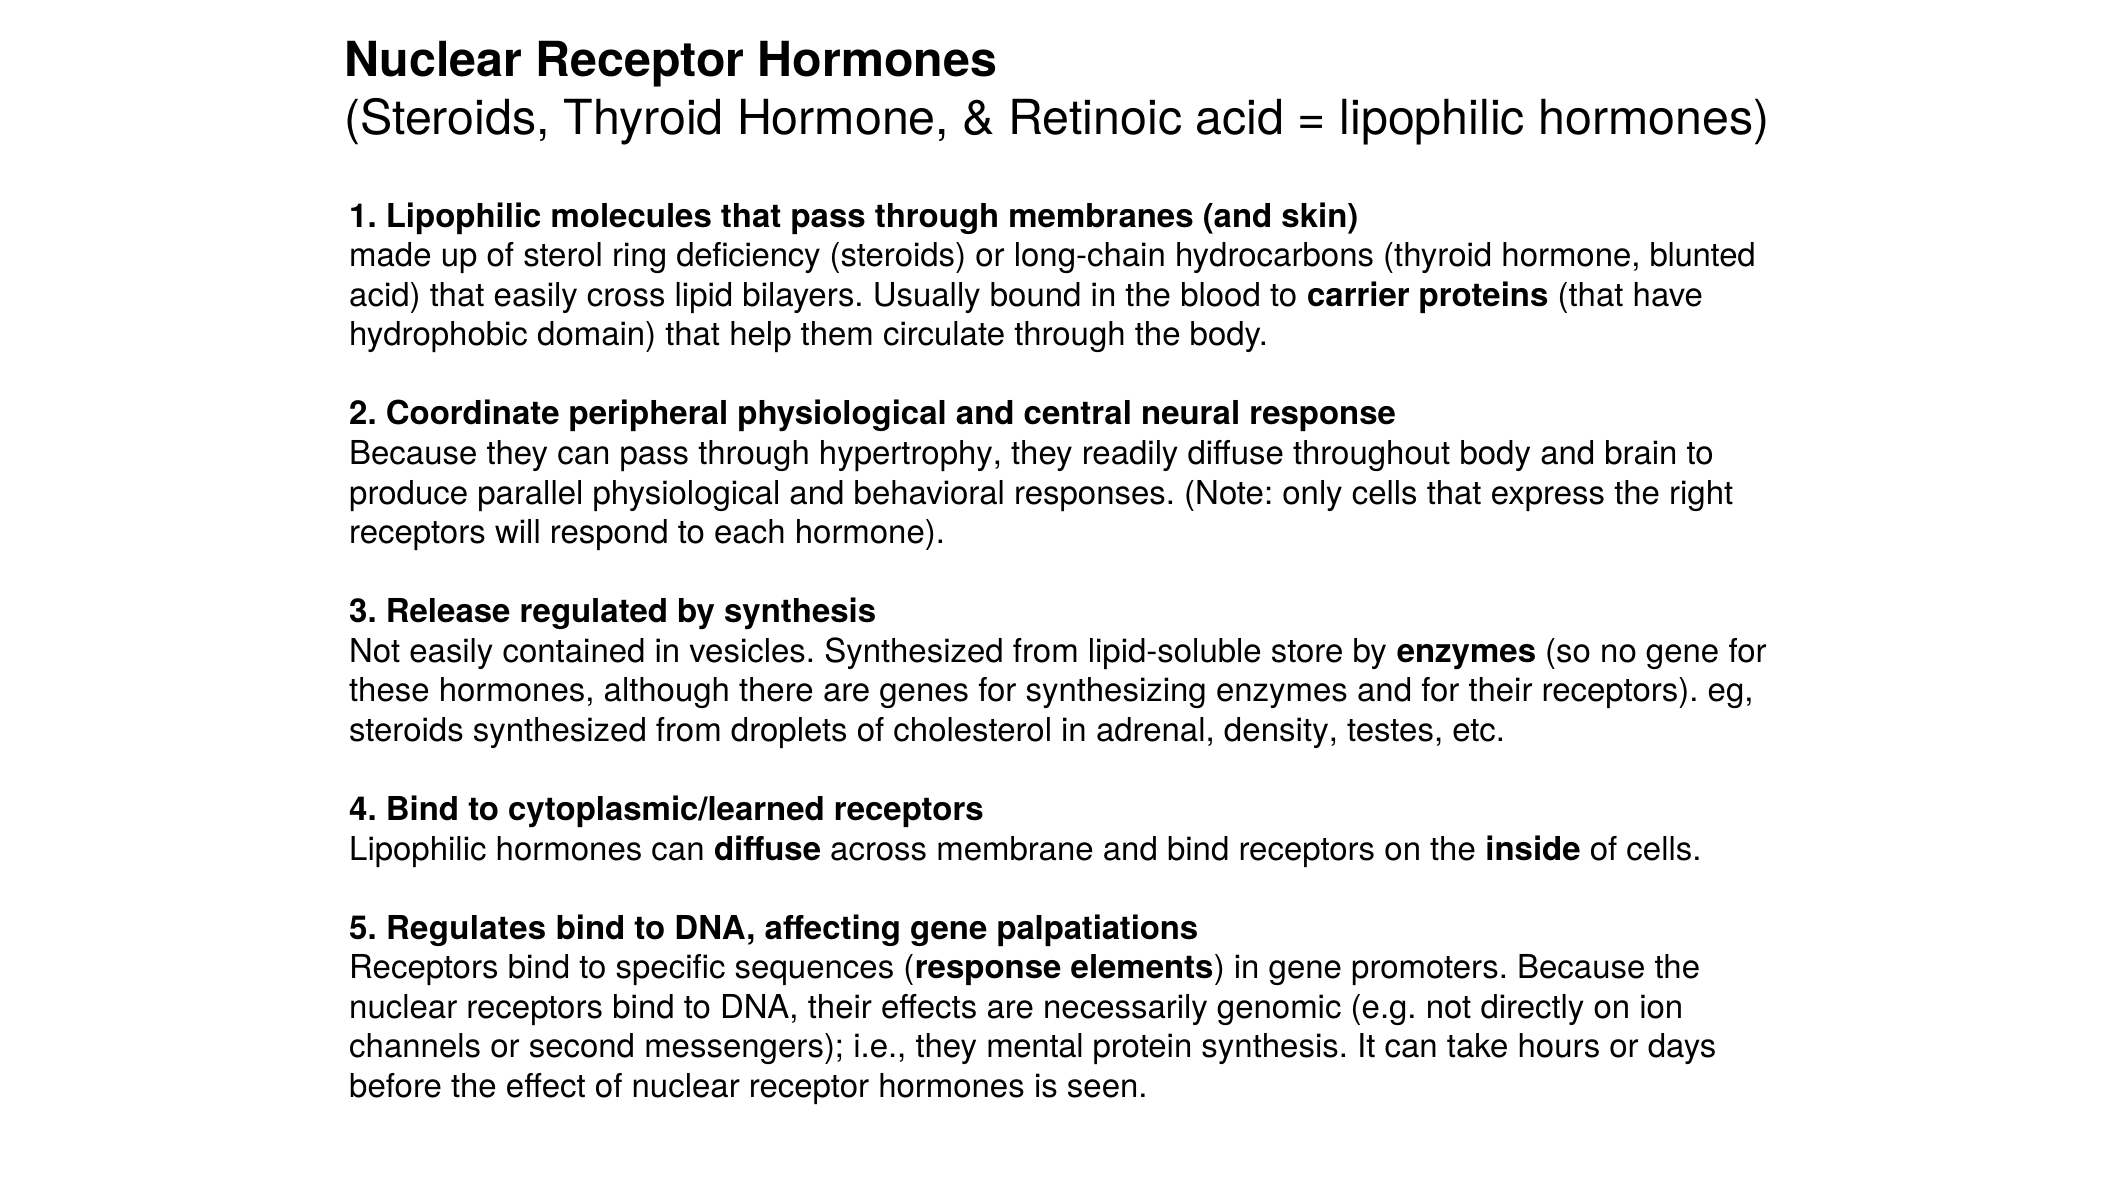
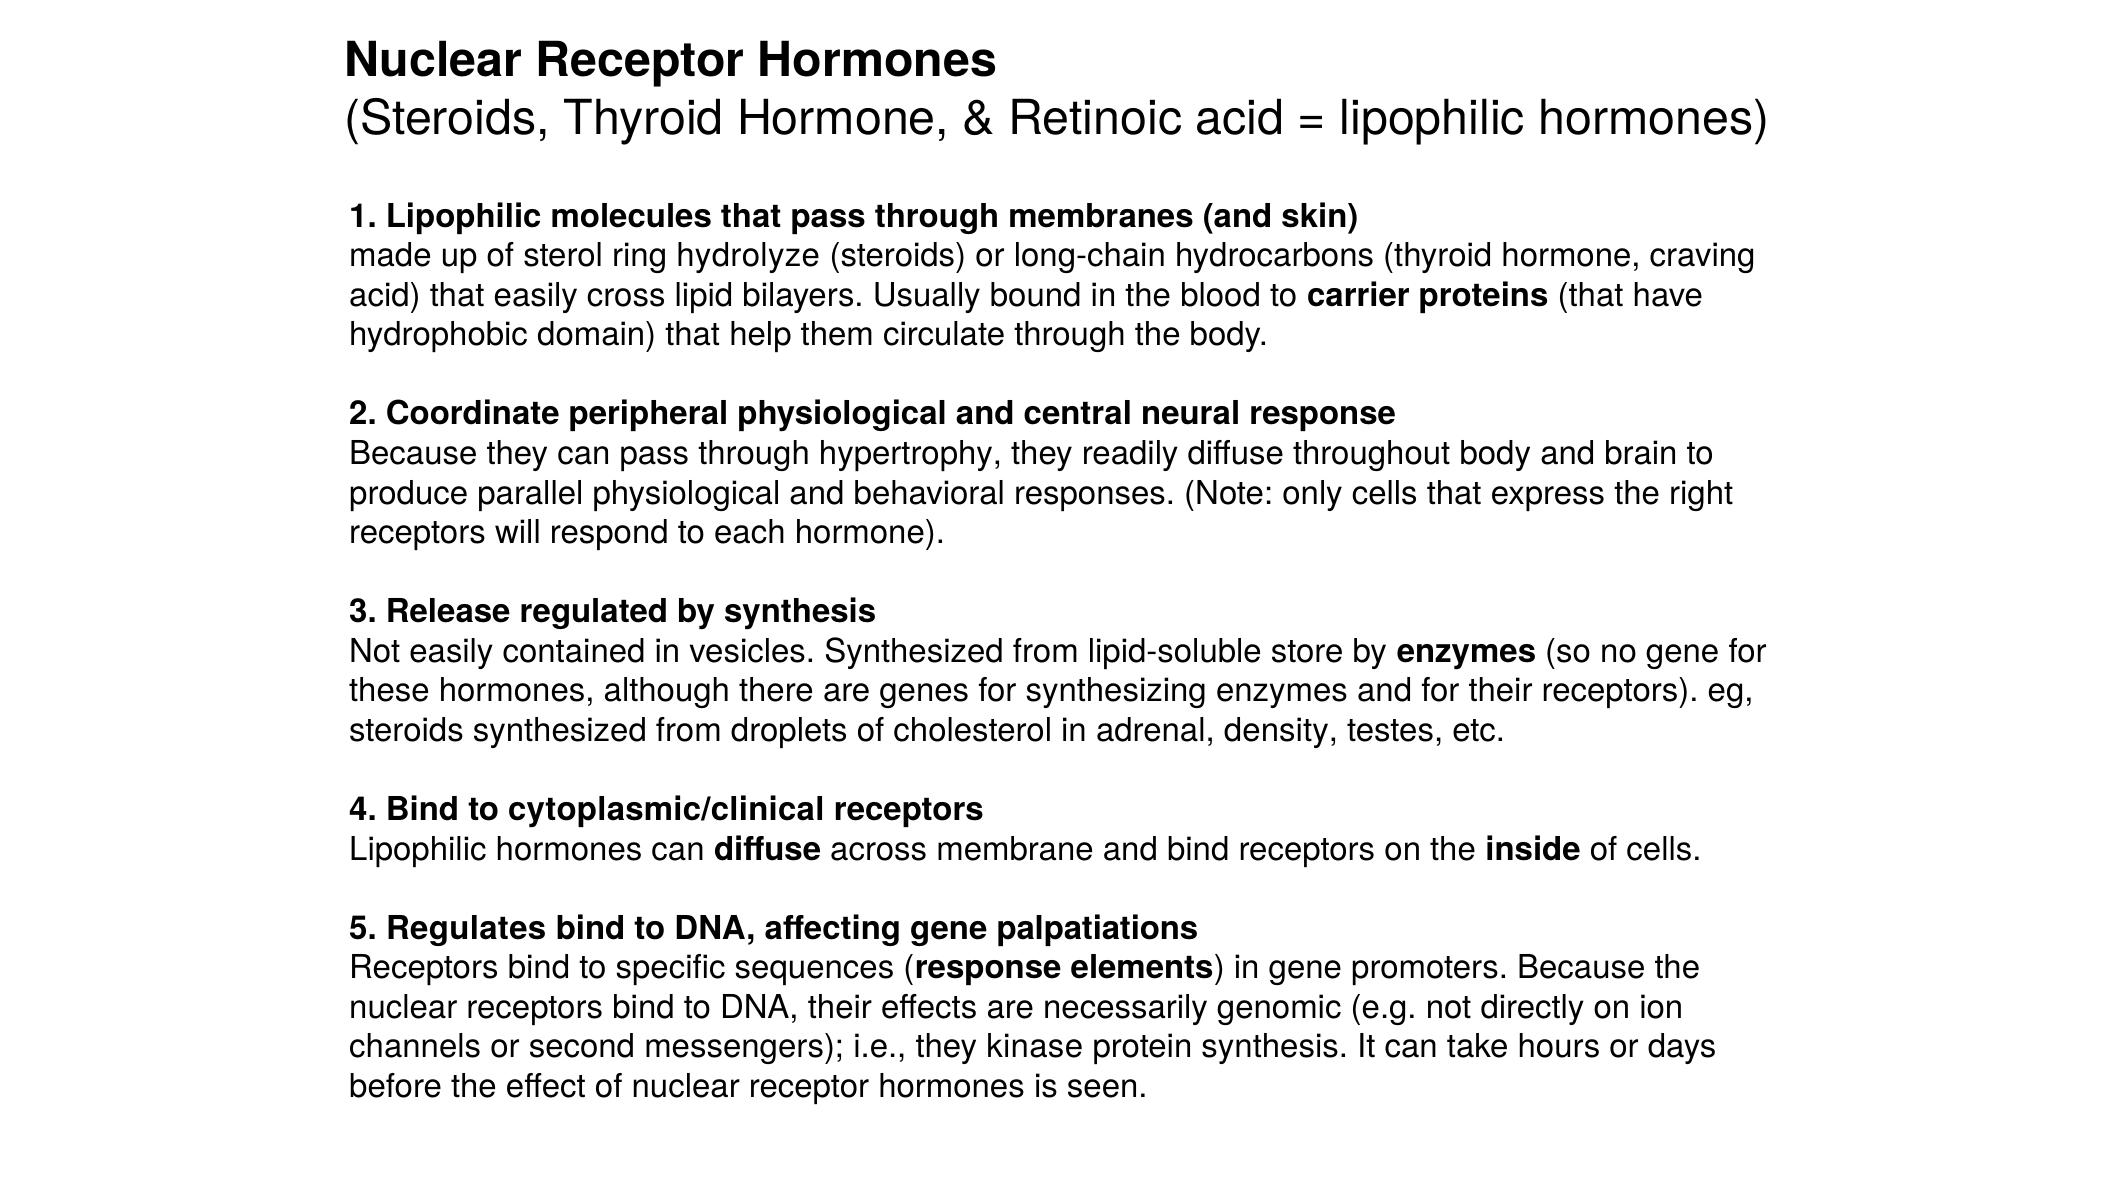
deficiency: deficiency -> hydrolyze (748, 256)
blunted: blunted -> craving (1703, 256)
cytoplasmic/learned: cytoplasmic/learned -> cytoplasmic/clinical (666, 810)
mental: mental -> kinase (1035, 1047)
